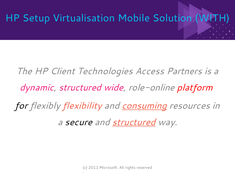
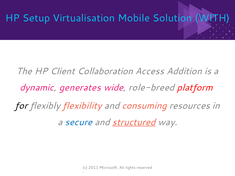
Technologies: Technologies -> Collaboration (105, 71)
Partners: Partners -> Addition (184, 71)
dynamic structured: structured -> generates (80, 88)
role-online: role-online -> role-breed (151, 88)
consuming underline: present -> none (144, 106)
secure colour: black -> blue (79, 122)
